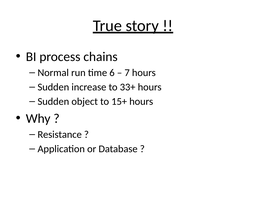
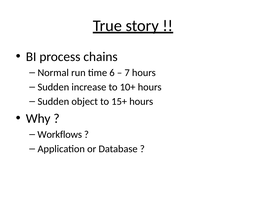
33+: 33+ -> 10+ (128, 87)
Resistance: Resistance -> Workflows (60, 135)
